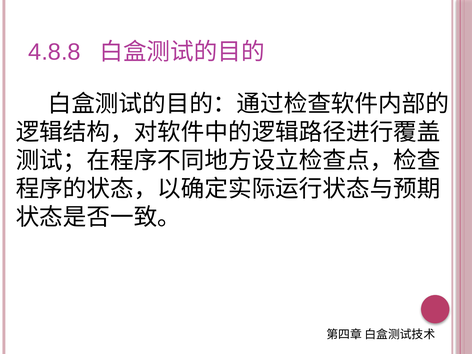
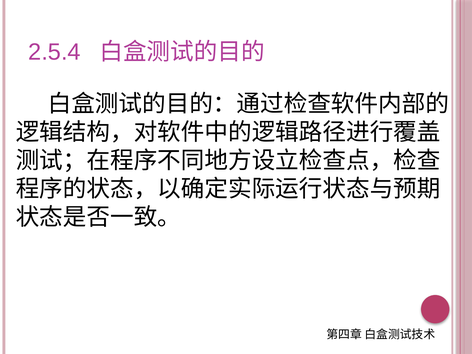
4.8.8: 4.8.8 -> 2.5.4 (54, 52)
